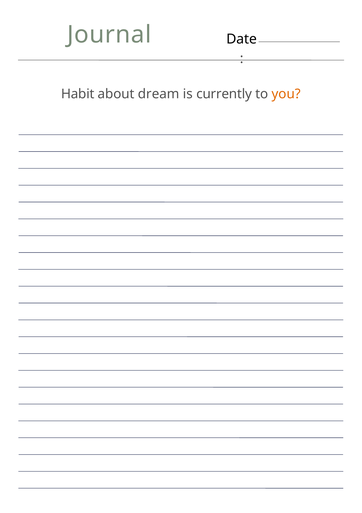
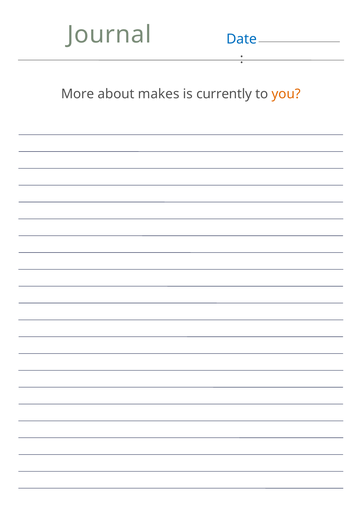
Date colour: black -> blue (242, 39)
Habit: Habit -> More (78, 94)
dream: dream -> makes (159, 94)
